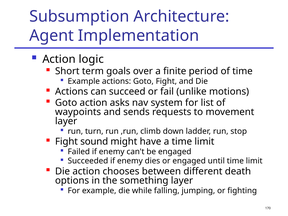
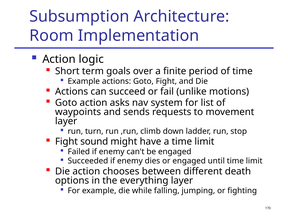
Agent: Agent -> Room (52, 36)
something: something -> everything (144, 180)
